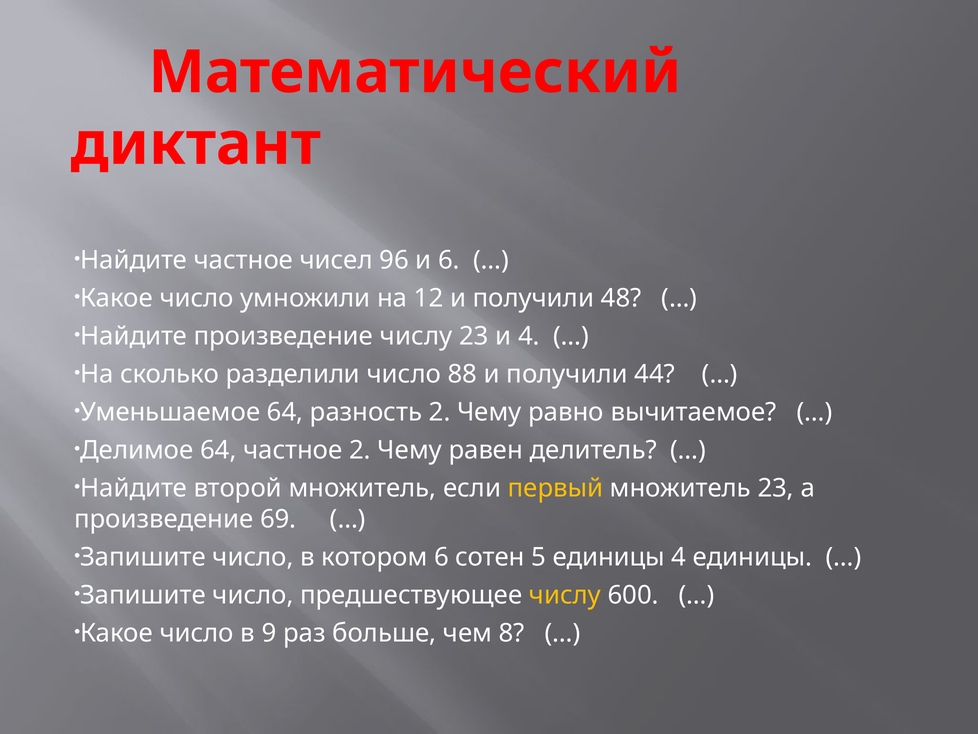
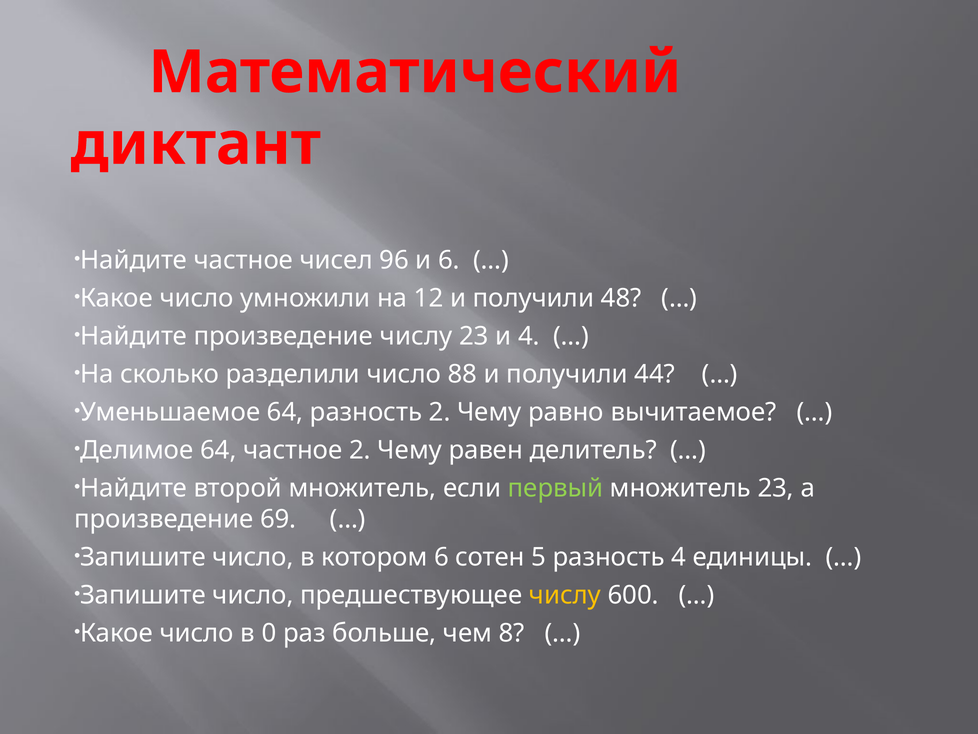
первый colour: yellow -> light green (556, 488)
5 единицы: единицы -> разность (609, 557)
9: 9 -> 0 (269, 633)
